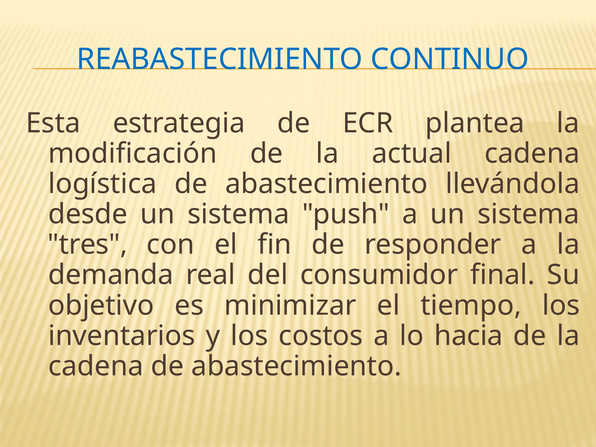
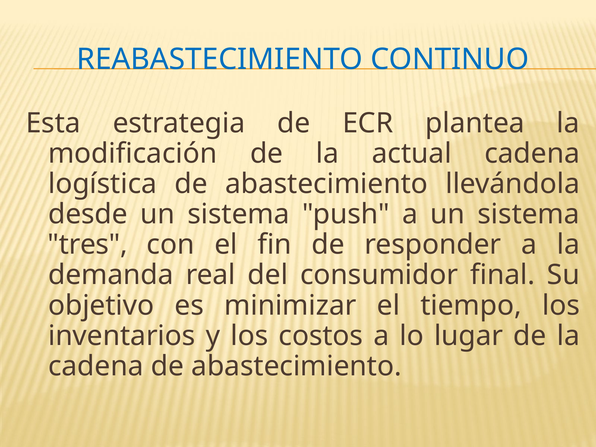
hacia: hacia -> lugar (469, 336)
